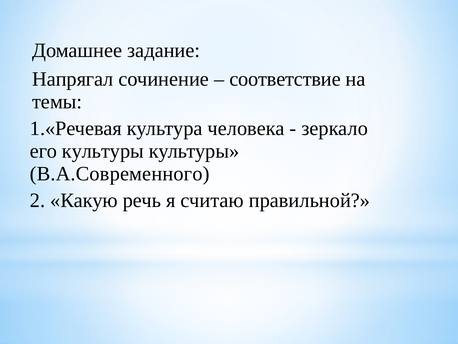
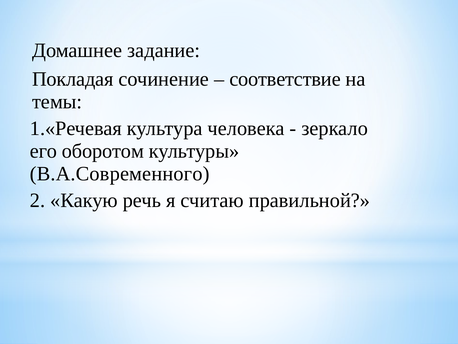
Напрягал: Напрягал -> Покладая (73, 79)
его культуры: культуры -> оборотом (103, 151)
